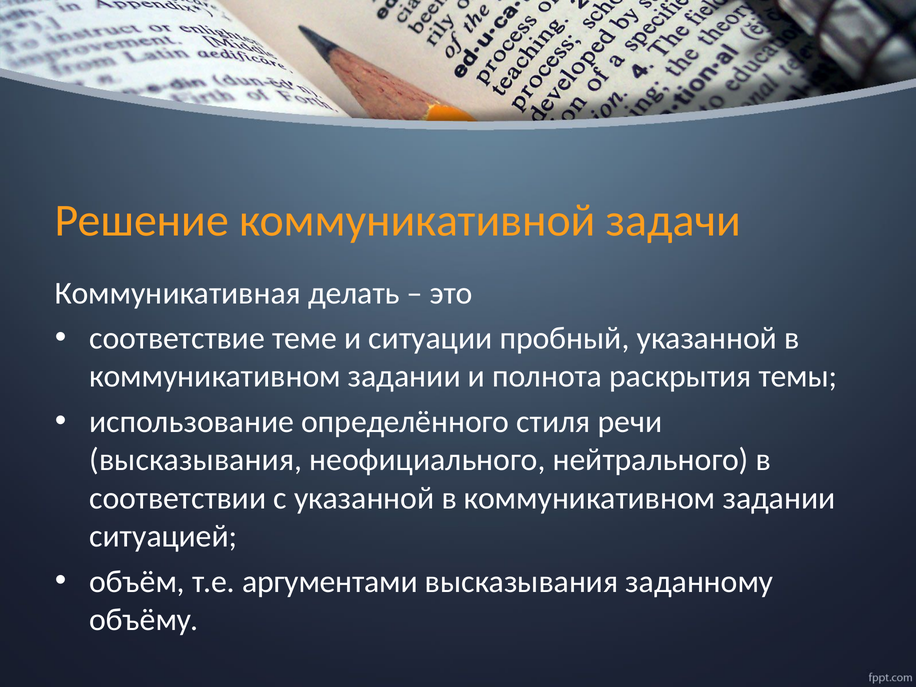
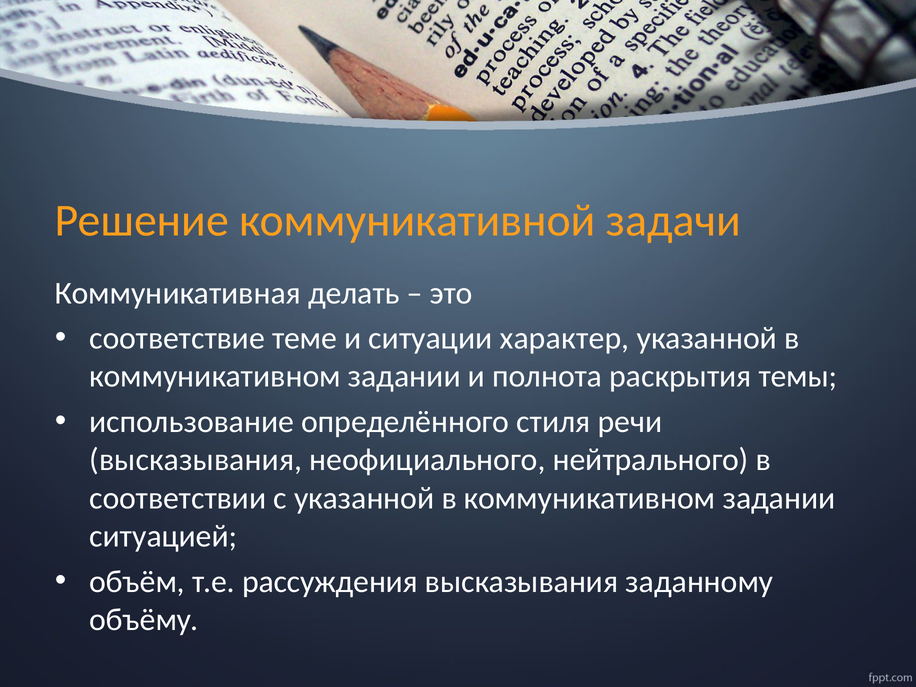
пробный: пробный -> характер (564, 338)
аргументами: аргументами -> рассуждения (330, 582)
